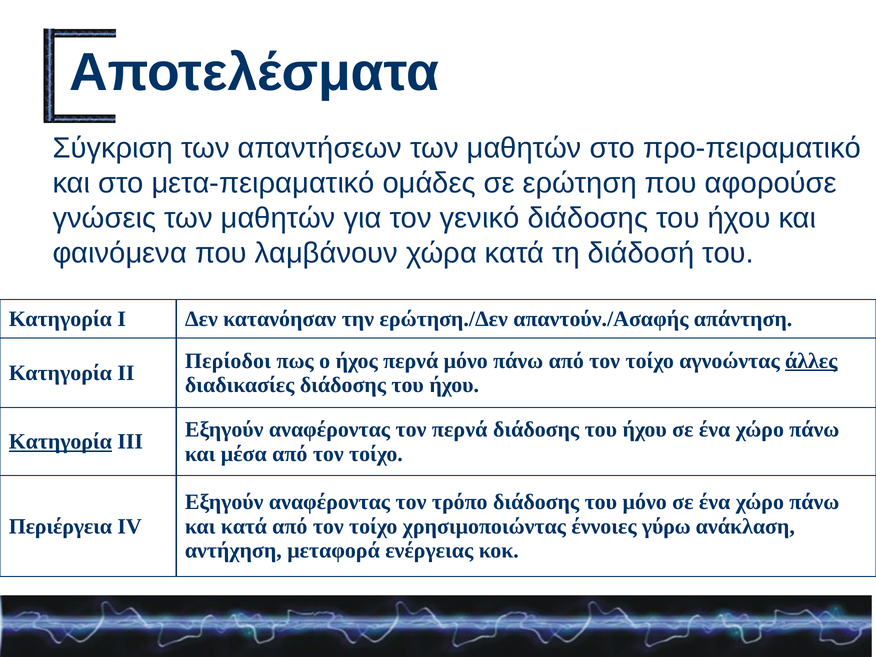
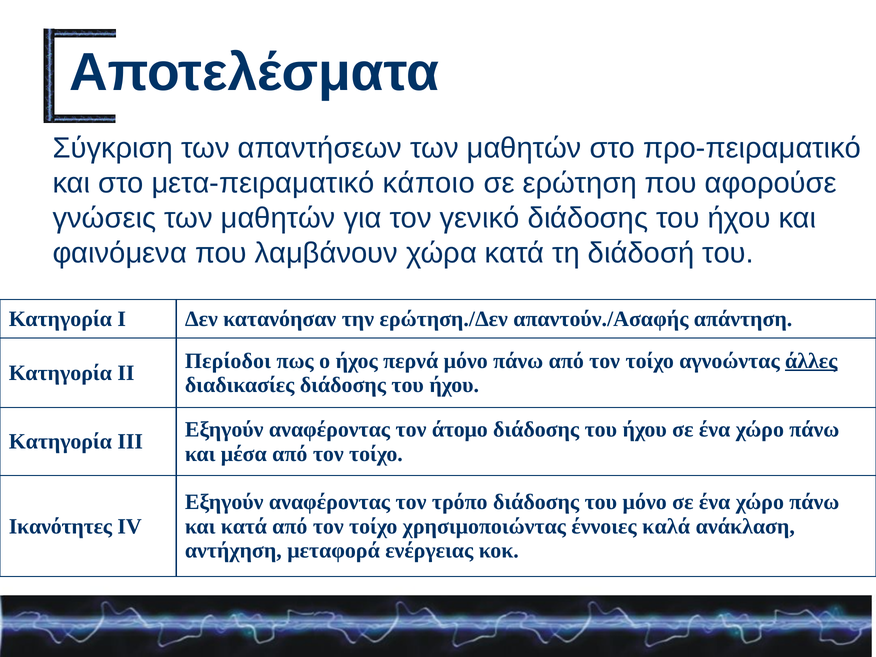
ομάδες: ομάδες -> κάποιο (429, 183)
τον περνά: περνά -> άτομο (460, 430)
Κατηγορία underline: present -> none (60, 442)
Περιέργεια: Περιέργεια -> Ικανότητες (60, 526)
γύρω: γύρω -> καλά (666, 526)
